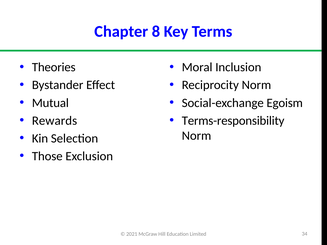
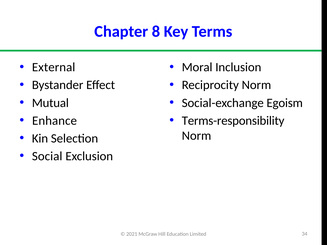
Theories: Theories -> External (54, 67)
Rewards: Rewards -> Enhance (55, 121)
Those: Those -> Social (47, 156)
